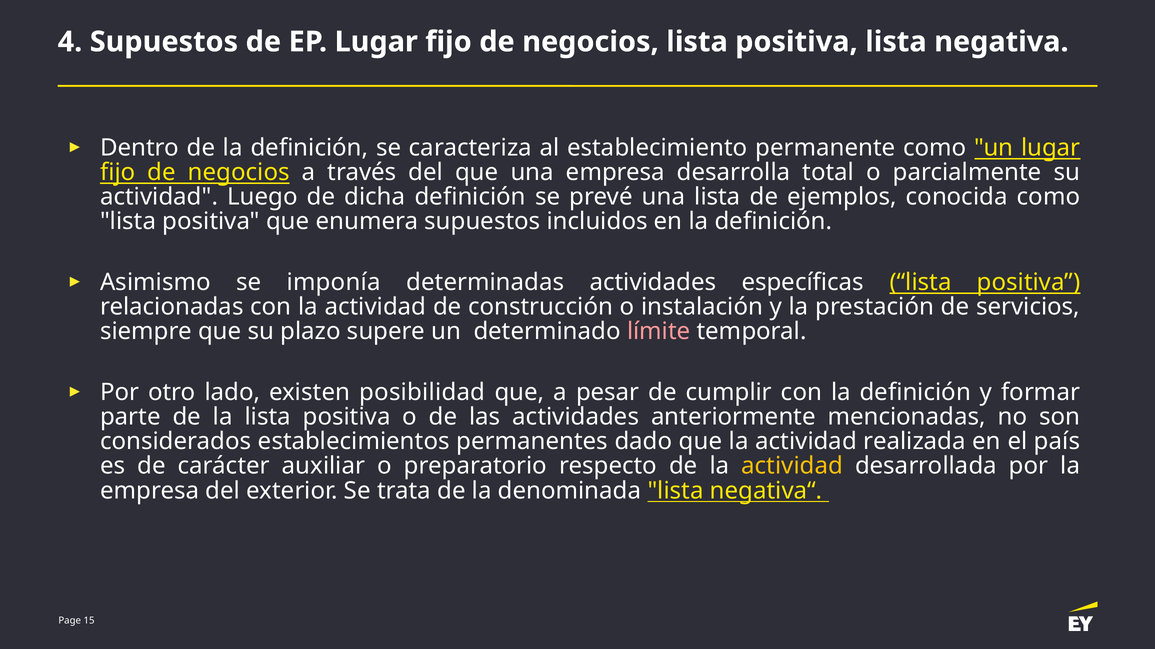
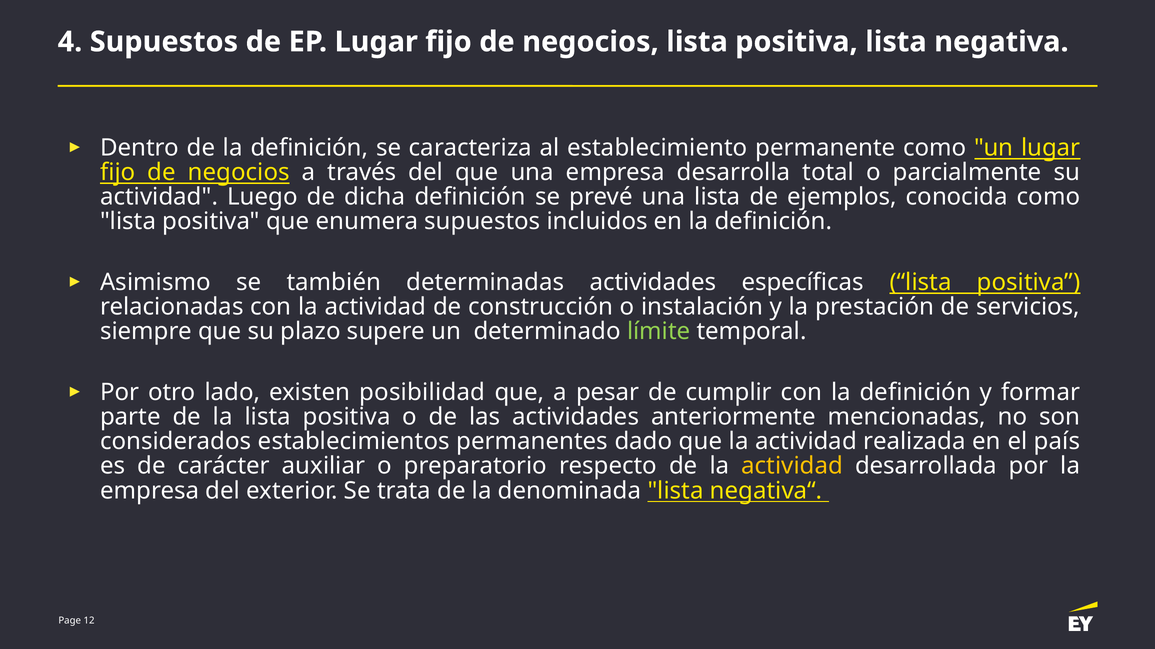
imponía: imponía -> también (334, 283)
límite colour: pink -> light green (659, 332)
15: 15 -> 12 (89, 621)
